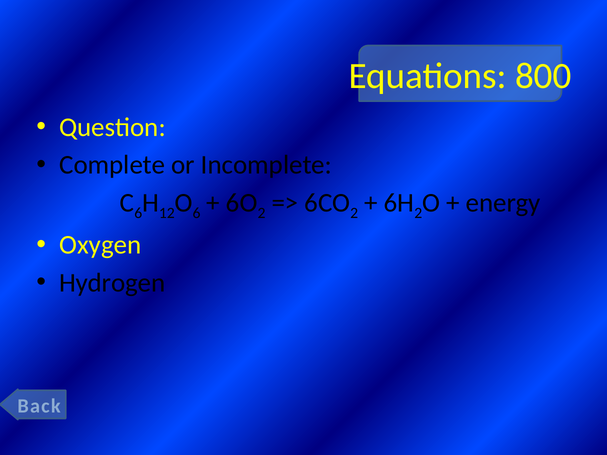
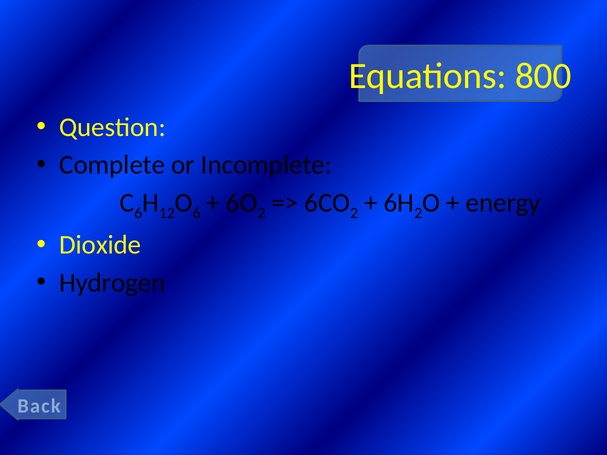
Oxygen: Oxygen -> Dioxide (100, 245)
